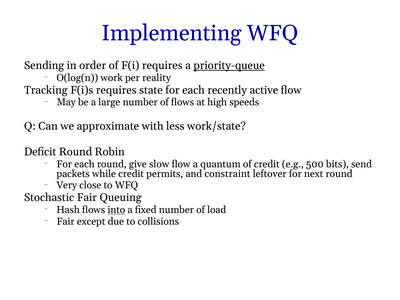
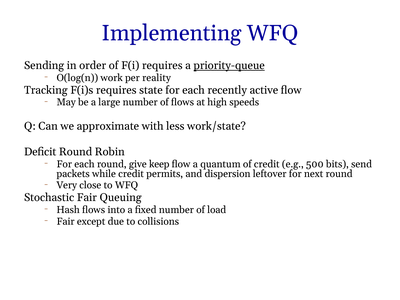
slow: slow -> keep (159, 164)
constraint: constraint -> dispersion (228, 174)
into underline: present -> none (116, 210)
